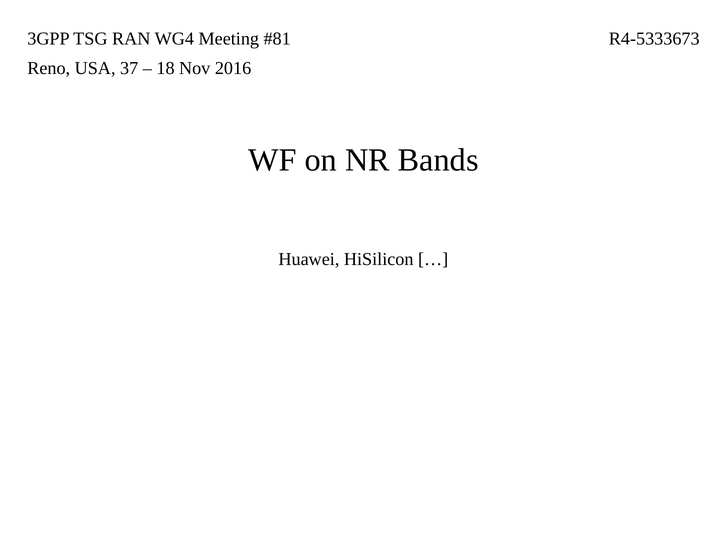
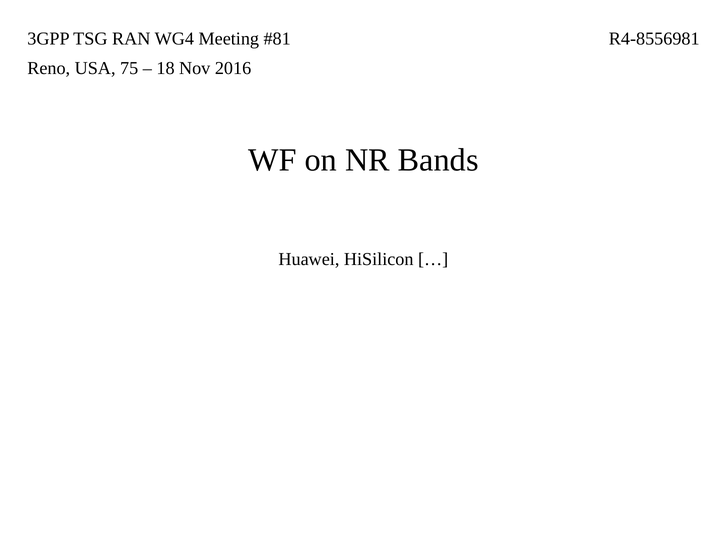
R4-5333673: R4-5333673 -> R4-8556981 (654, 39)
37: 37 -> 75 (129, 68)
